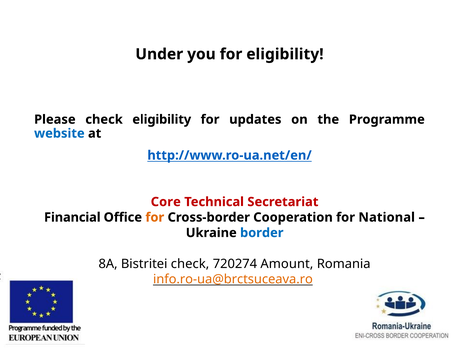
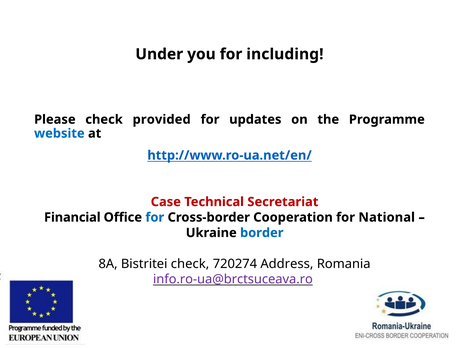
for eligibility: eligibility -> including (285, 54)
check eligibility: eligibility -> provided (162, 119)
Core: Core -> Case (166, 202)
for colour: orange -> blue (155, 217)
Amount: Amount -> Address (287, 264)
info.ro-ua@brctsuceava.ro colour: orange -> purple (233, 279)
